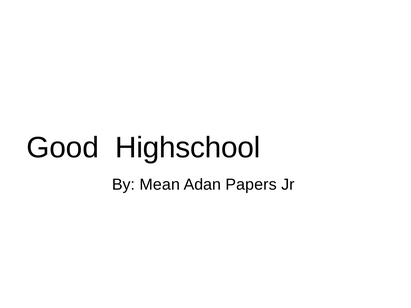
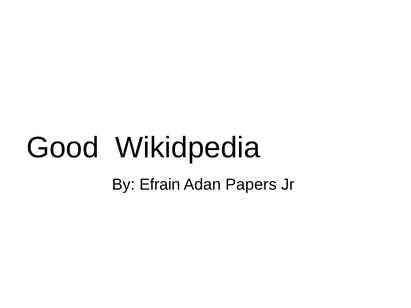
Highschool: Highschool -> Wikidpedia (188, 148)
Mean: Mean -> Efrain (160, 185)
